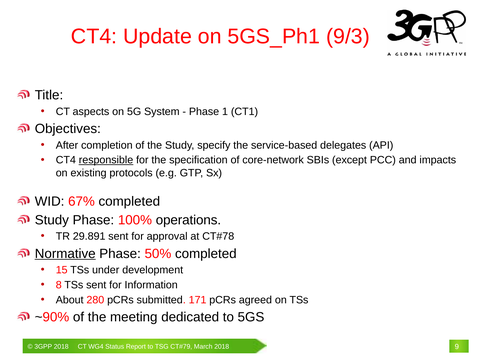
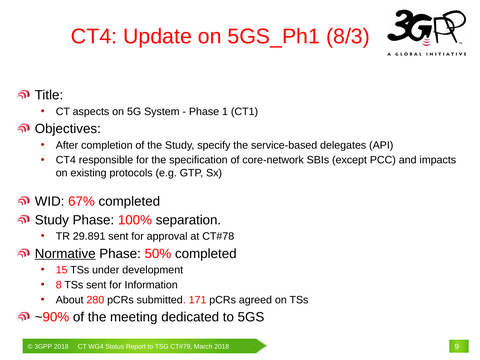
9/3: 9/3 -> 8/3 (348, 36)
responsible underline: present -> none (106, 160)
operations: operations -> separation (188, 220)
